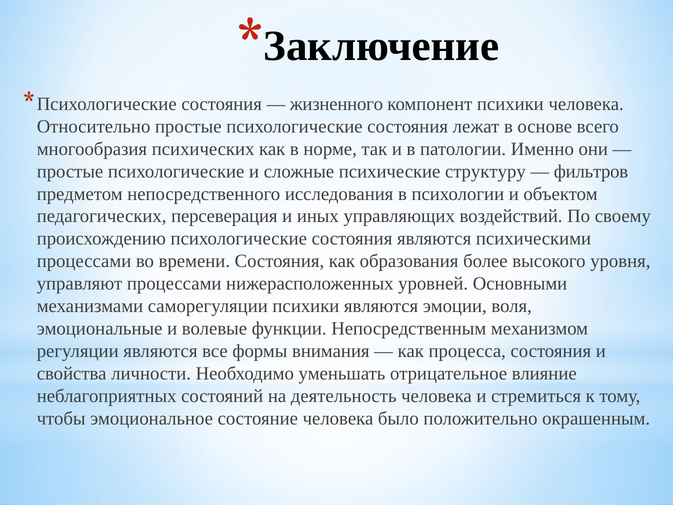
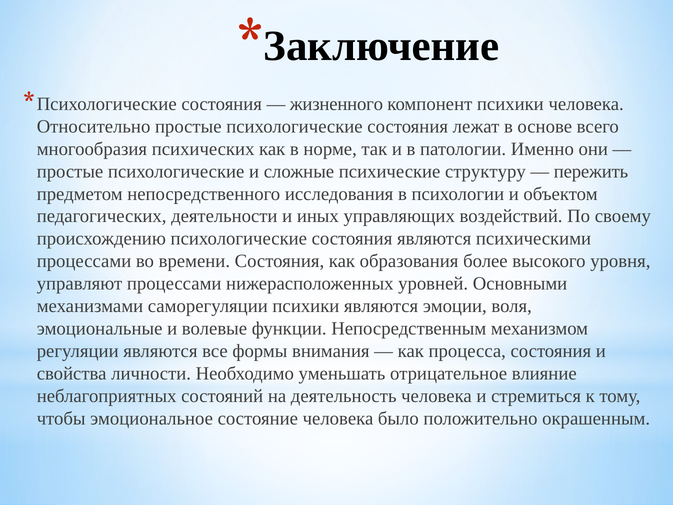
фильтров: фильтров -> пережить (591, 171)
персеверация: персеверация -> деятельности (224, 216)
